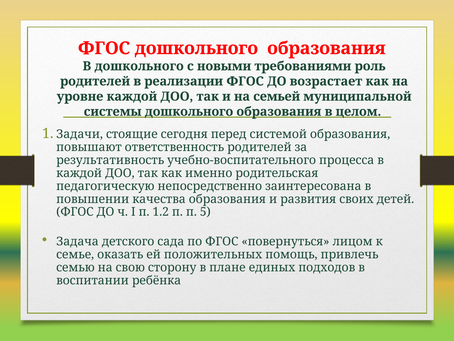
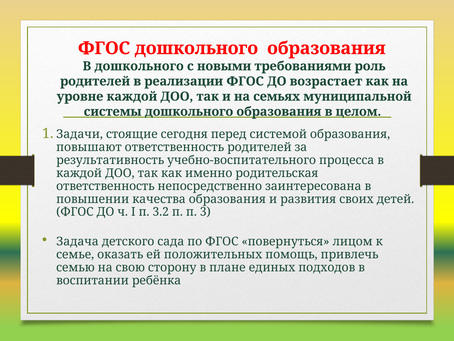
семьей: семьей -> семьях (277, 96)
педагогическую: педагогическую -> ответственность (105, 186)
1.2: 1.2 -> 3.2 (161, 212)
5: 5 -> 3 (205, 212)
